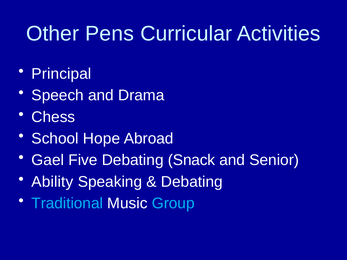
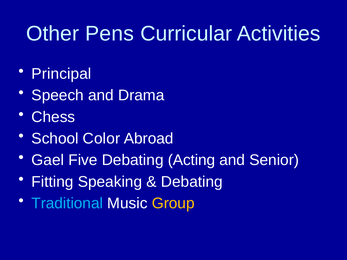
Hope: Hope -> Color (101, 139)
Snack: Snack -> Acting (192, 160)
Ability: Ability -> Fitting (52, 182)
Group colour: light blue -> yellow (173, 203)
